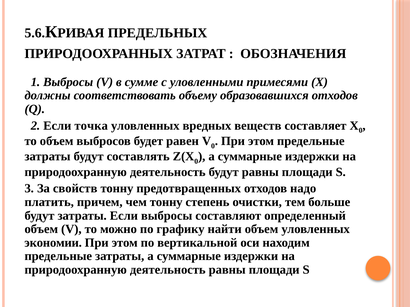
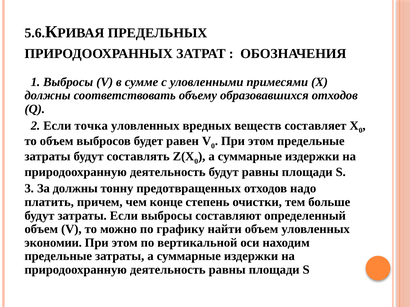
За свойств: свойств -> должны (75, 189)
чем тонну: тонну -> конце (166, 202)
